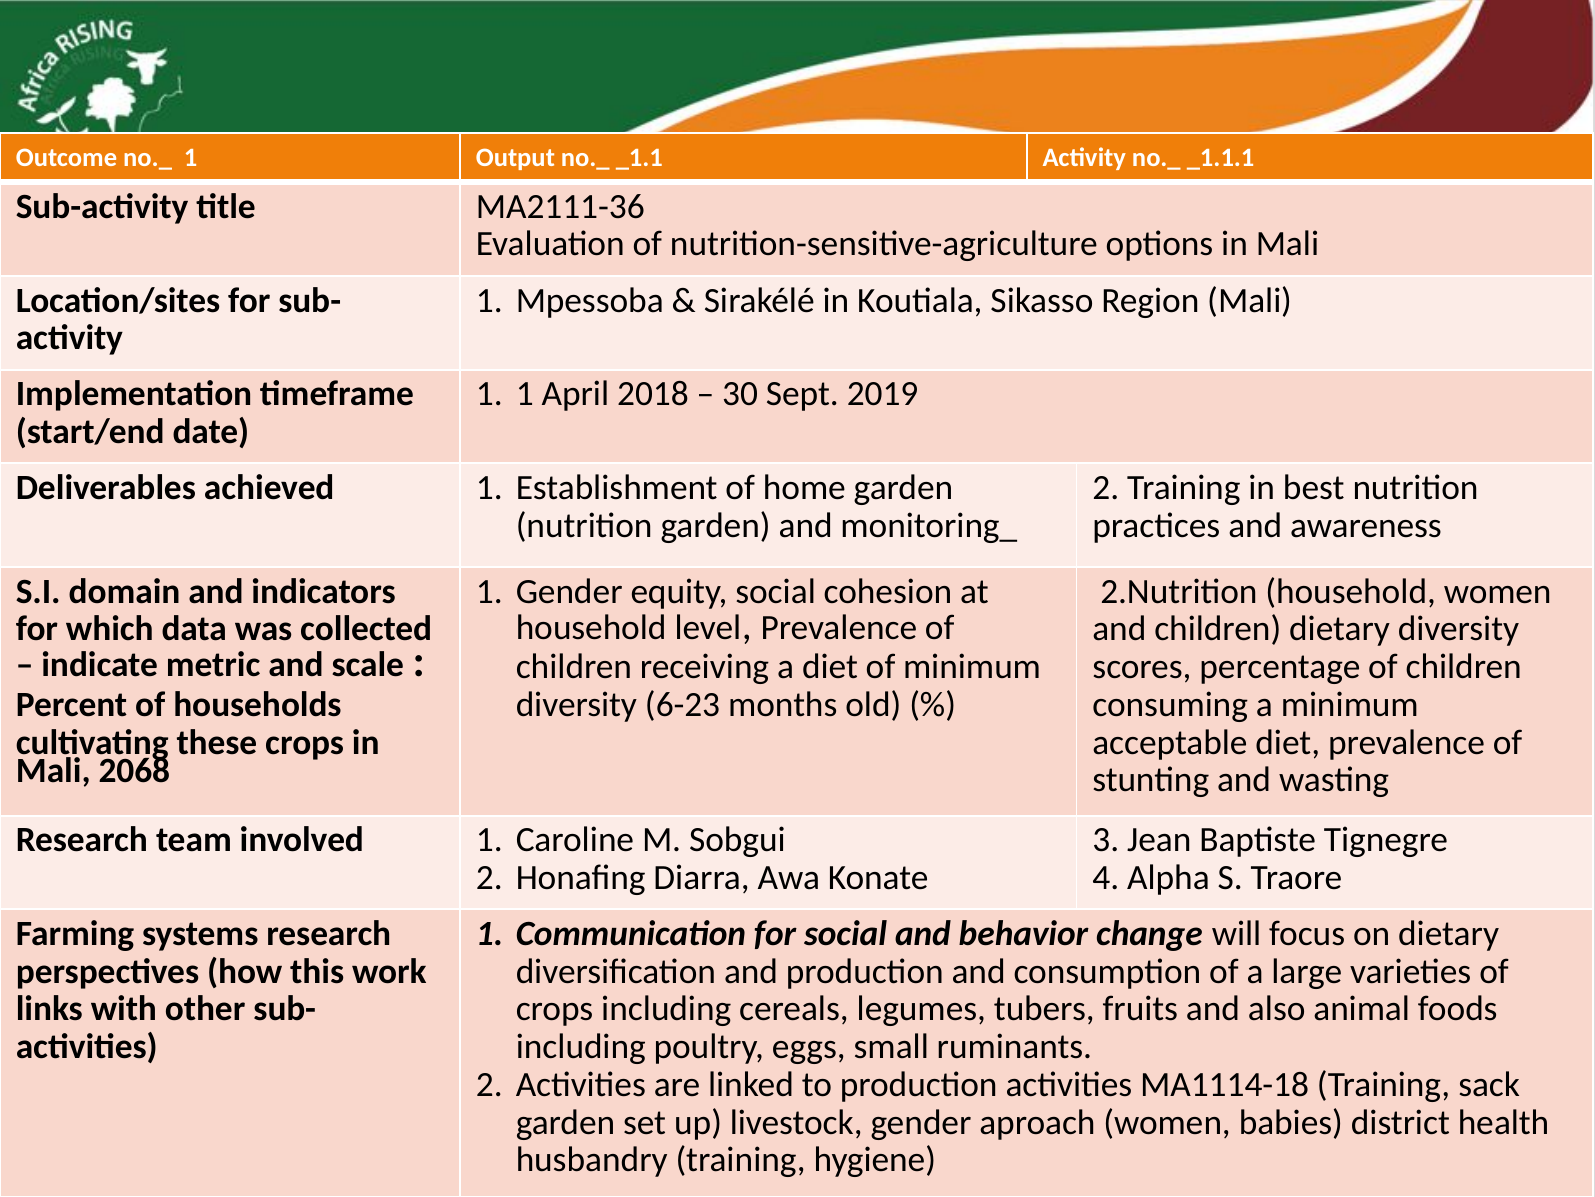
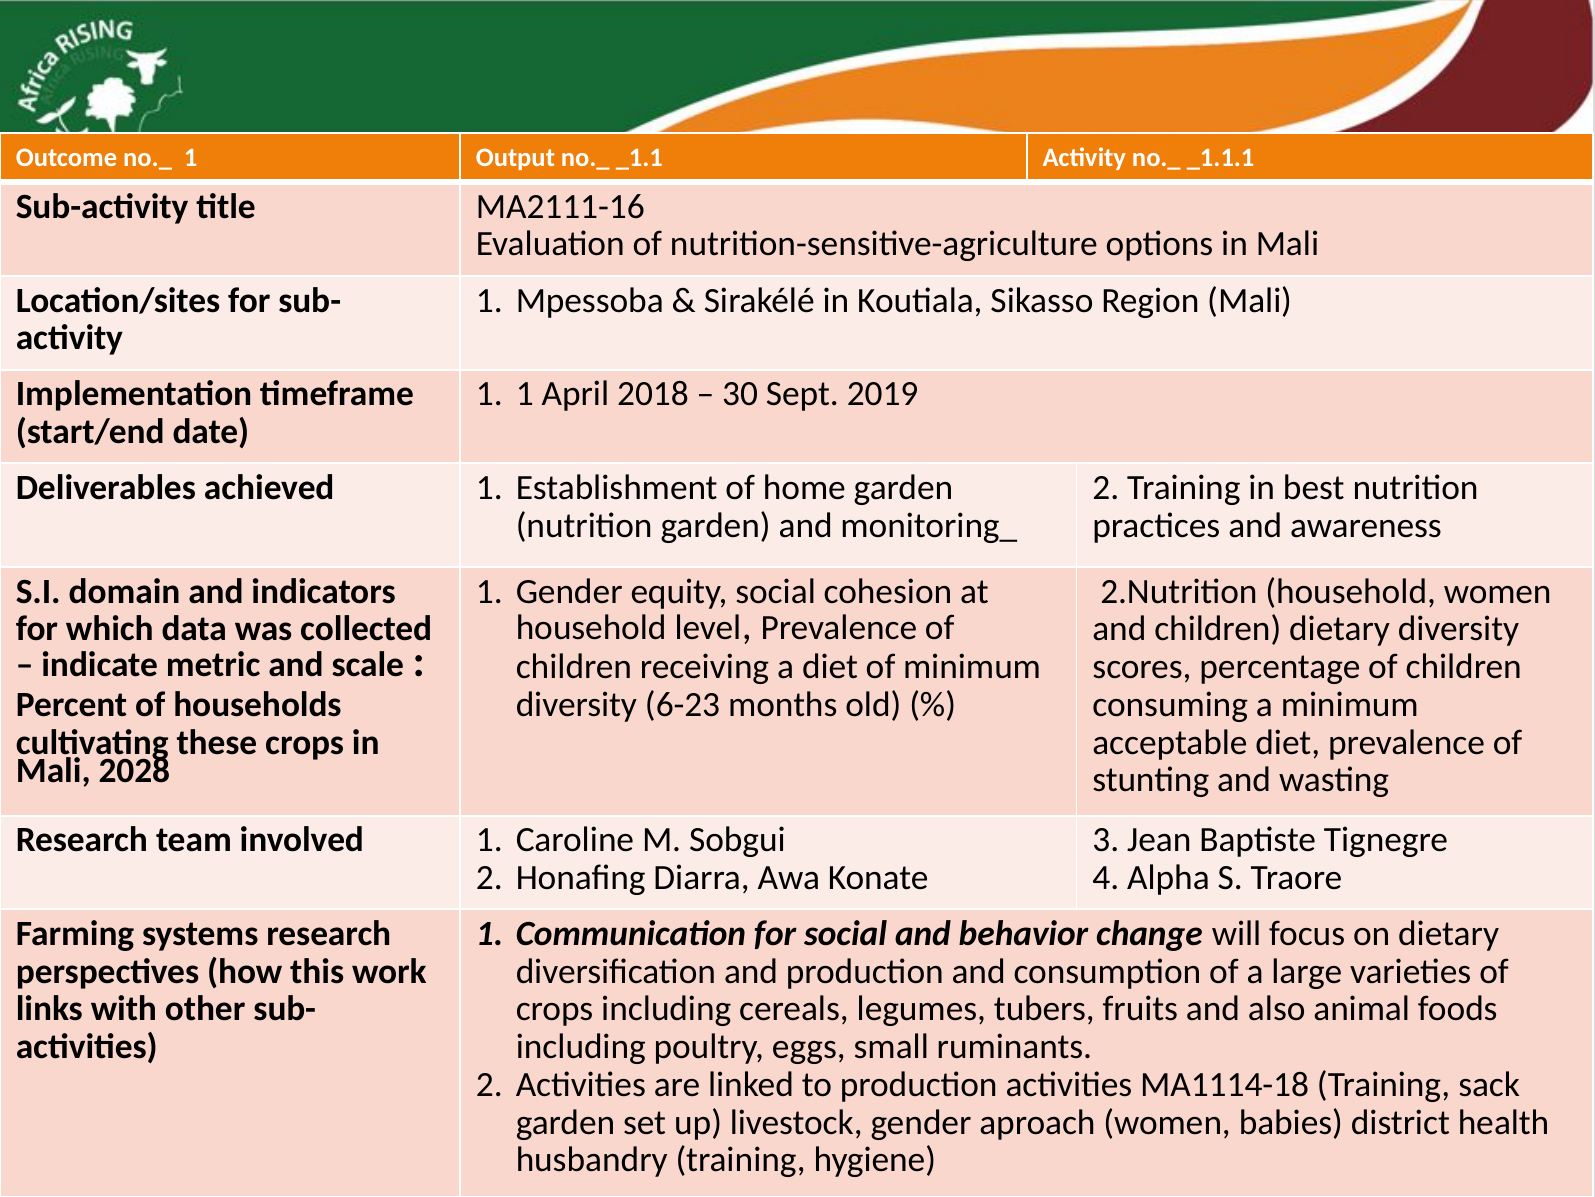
MA2111-36: MA2111-36 -> MA2111-16 (560, 206)
2068: 2068 -> 2028 (134, 770)
